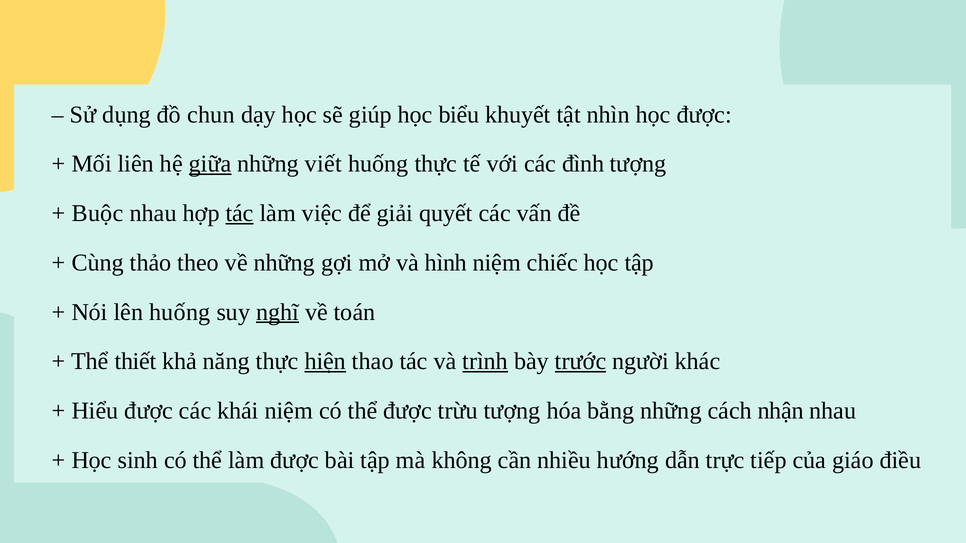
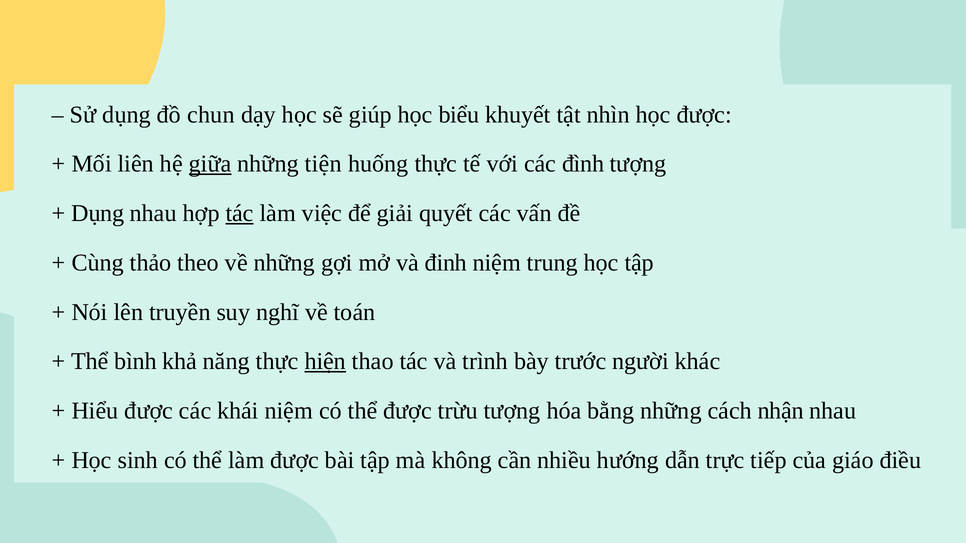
viết: viết -> tiện (323, 164)
Buộc: Buộc -> Dụng (98, 213)
hình: hình -> đinh (446, 263)
chiếc: chiếc -> trung (552, 263)
lên huống: huống -> truyền (180, 312)
nghĩ underline: present -> none (278, 312)
thiết: thiết -> bình (136, 362)
trình underline: present -> none (485, 362)
trước underline: present -> none (581, 362)
